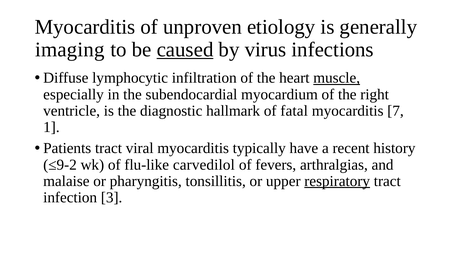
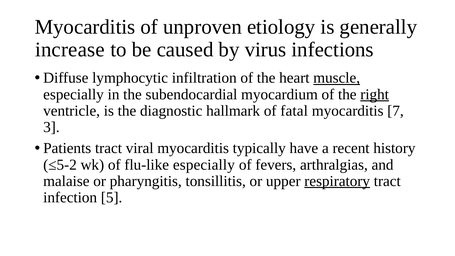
imaging: imaging -> increase (70, 49)
caused underline: present -> none (185, 49)
right underline: none -> present (375, 94)
1: 1 -> 3 (51, 127)
≤9-2: ≤9-2 -> ≤5-2 (60, 165)
flu-like carvedilol: carvedilol -> especially (204, 165)
3: 3 -> 5 (112, 197)
